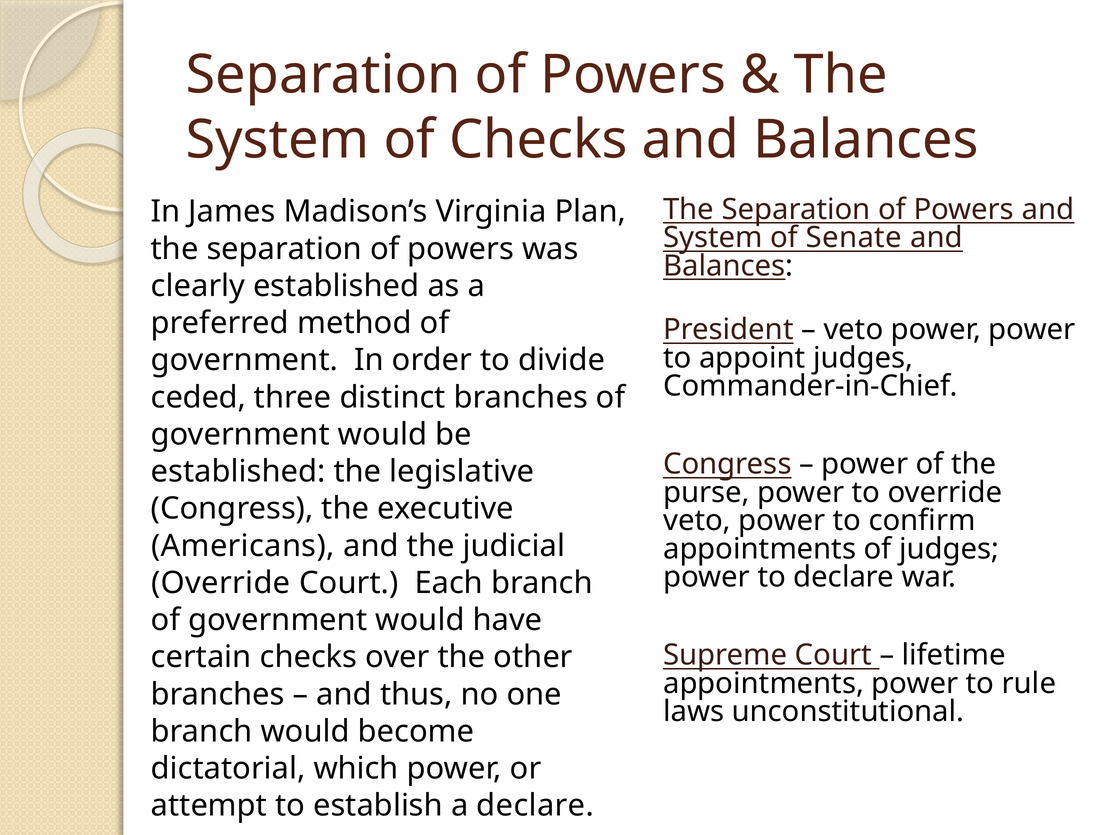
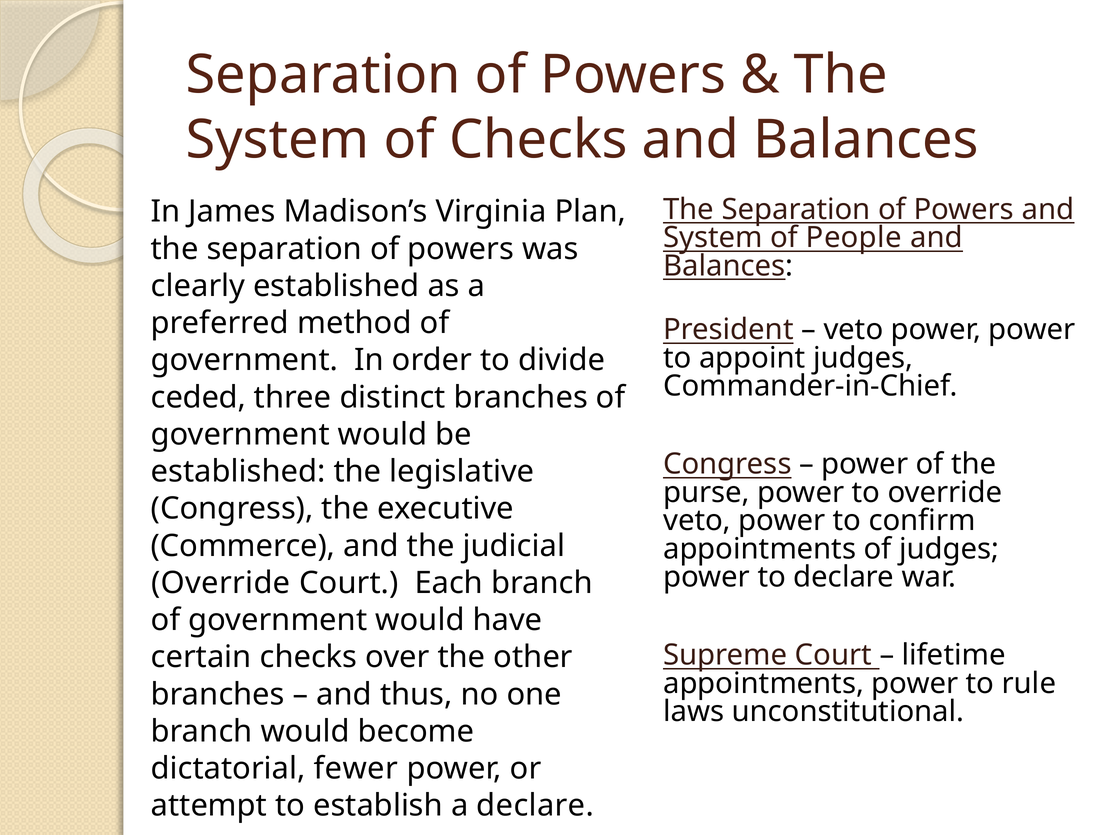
Senate: Senate -> People (854, 238)
Americans: Americans -> Commerce (243, 546)
which: which -> fewer (356, 768)
